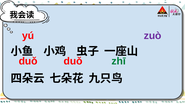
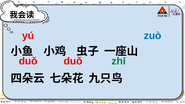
zuò colour: purple -> blue (153, 36)
